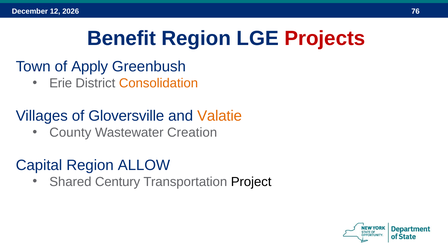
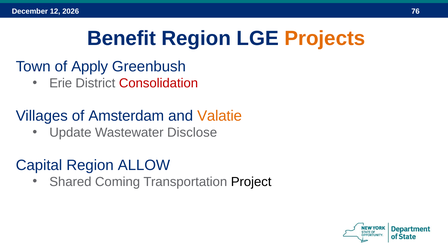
Projects colour: red -> orange (325, 38)
Consolidation colour: orange -> red (158, 83)
Gloversville: Gloversville -> Amsterdam (126, 116)
County: County -> Update (70, 132)
Creation: Creation -> Disclose (192, 132)
Century: Century -> Coming (118, 182)
